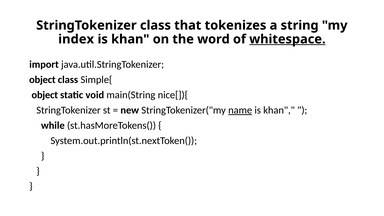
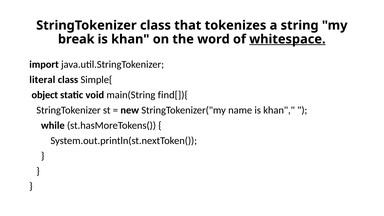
index: index -> break (76, 39)
object: object -> literal (42, 80)
nice[]){: nice[]){ -> find[]){ (173, 95)
name underline: present -> none (240, 110)
